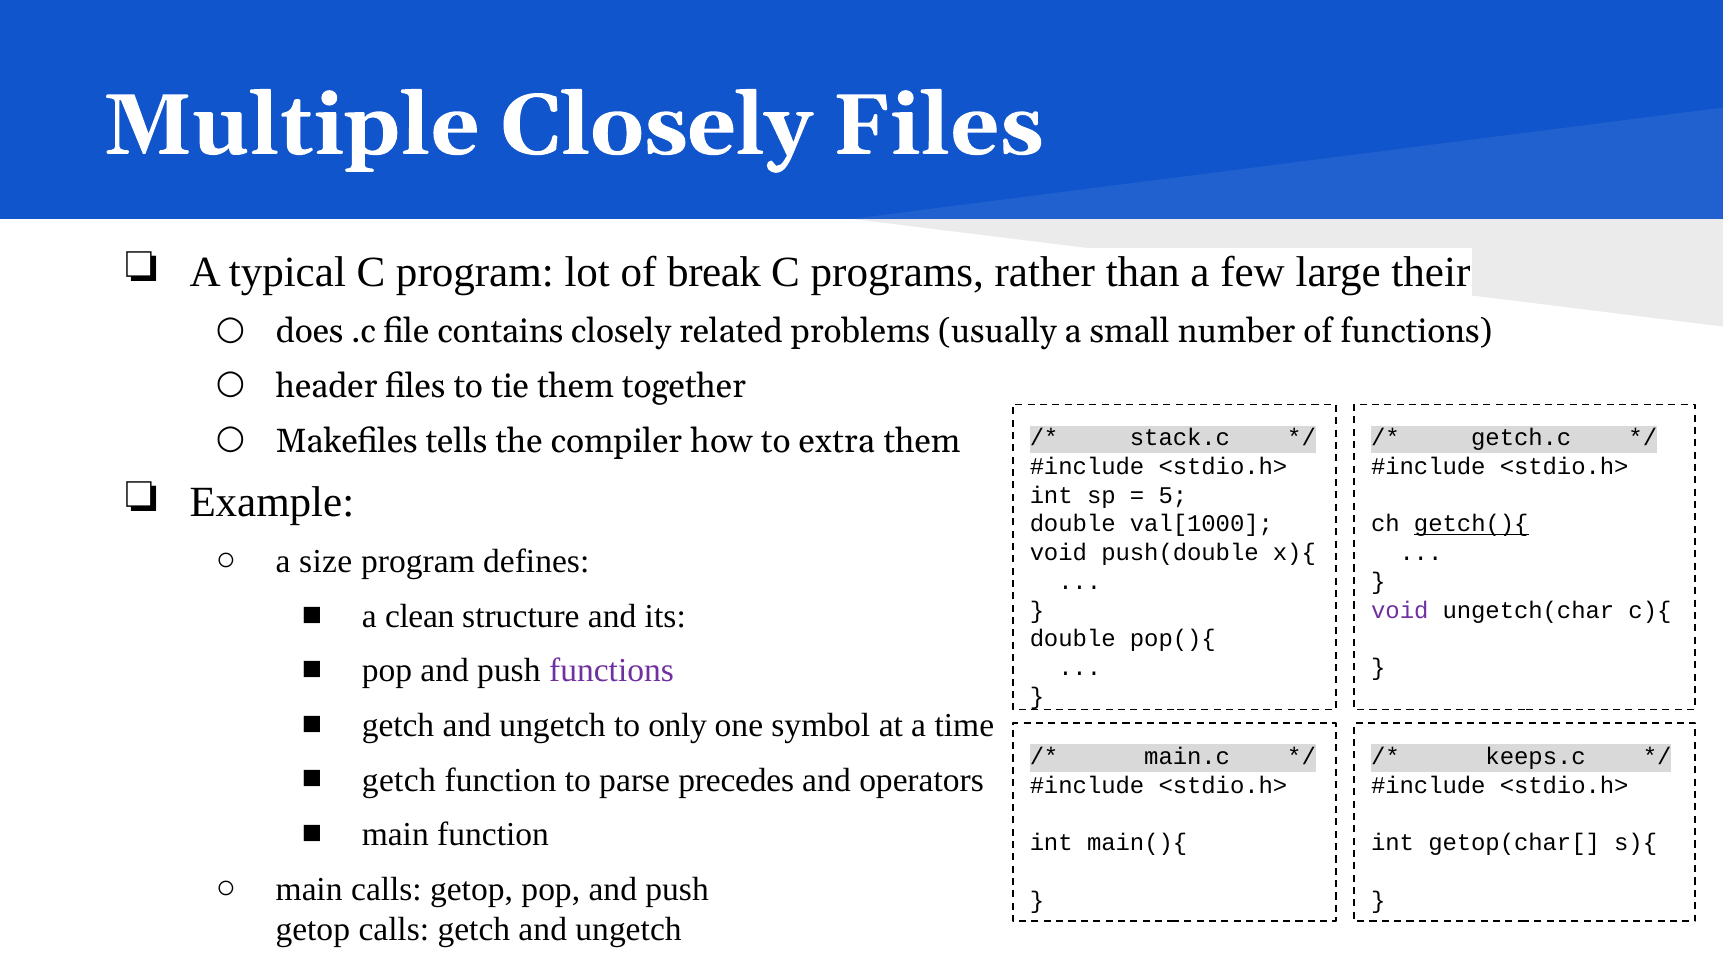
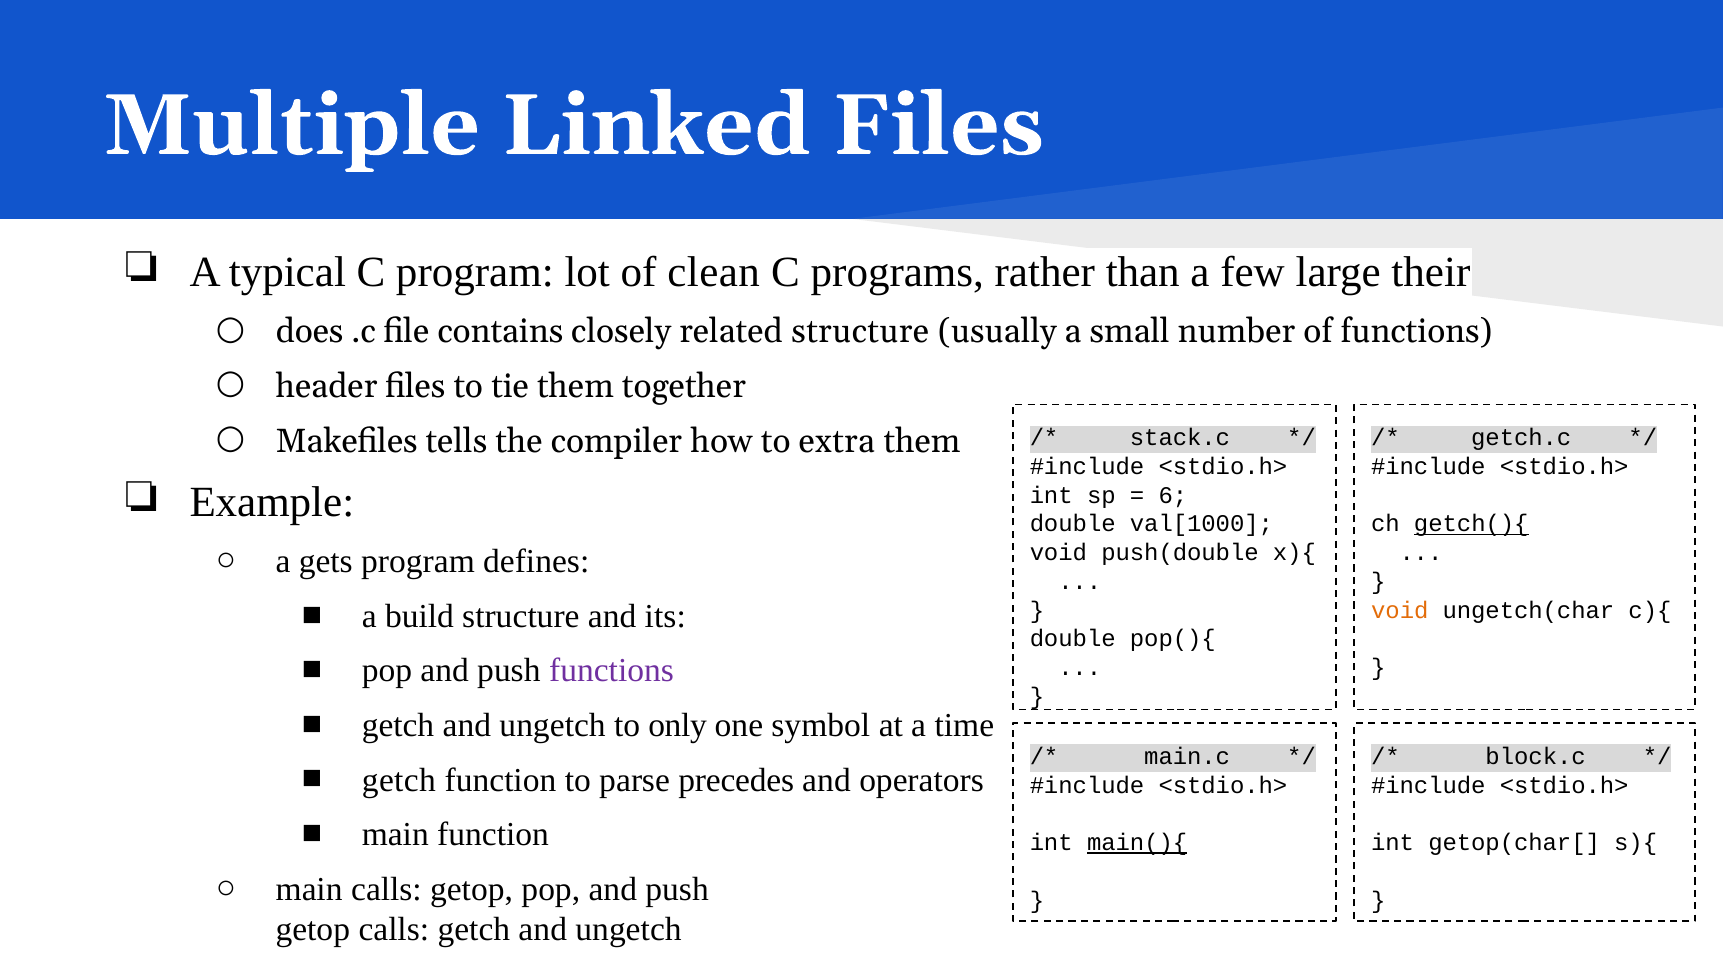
Multiple Closely: Closely -> Linked (656, 126)
break: break -> clean (714, 272)
related problems: problems -> structure (860, 332)
5: 5 -> 6 (1173, 495)
size: size -> gets (326, 562)
clean: clean -> build (419, 616)
void colour: purple -> orange (1400, 610)
keeps.c: keeps.c -> block.c (1536, 757)
main(){ underline: none -> present (1137, 843)
